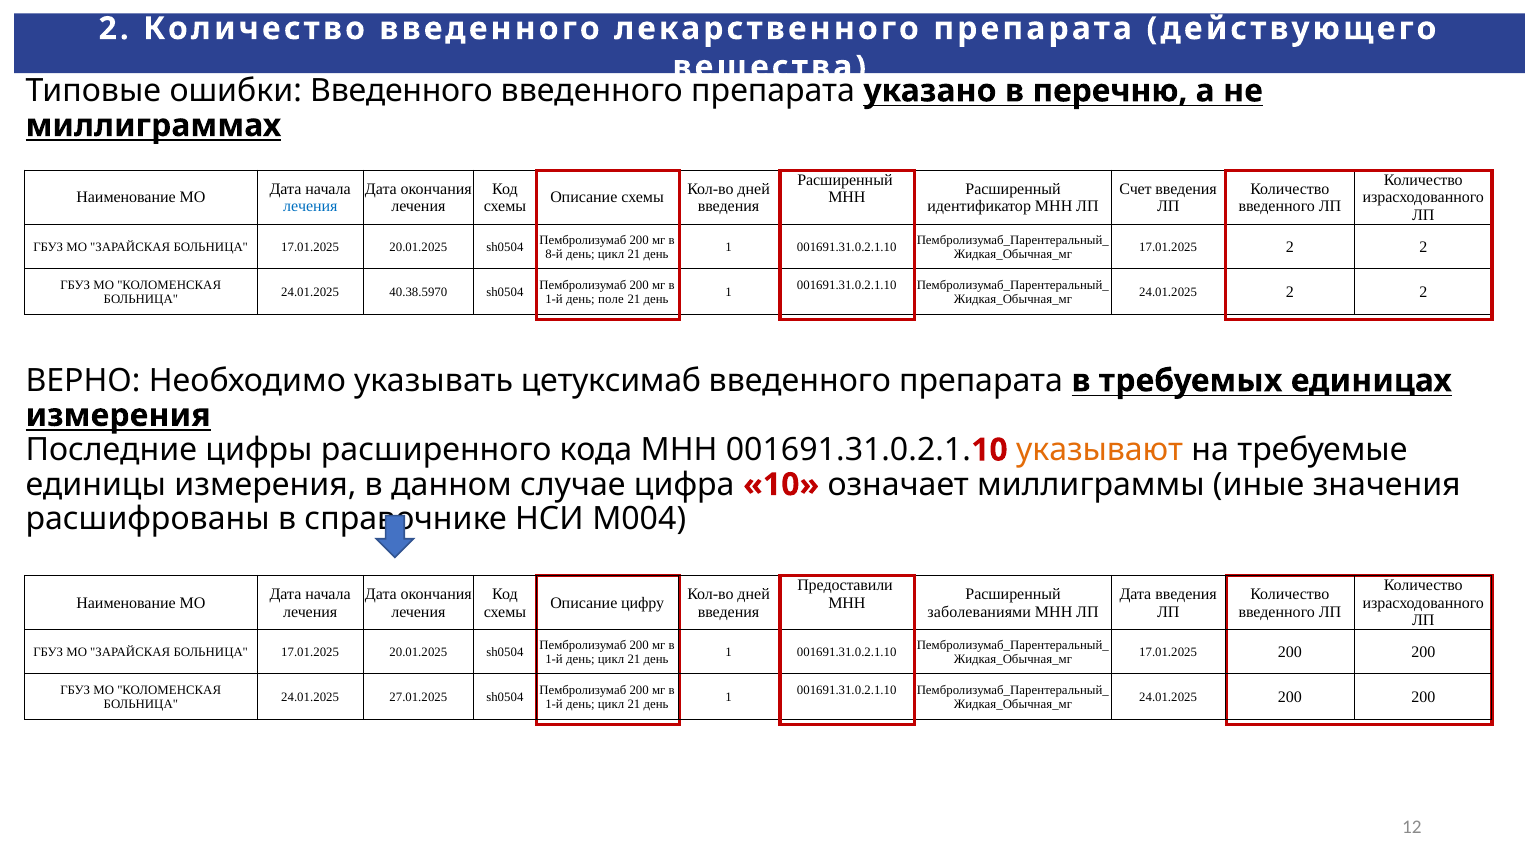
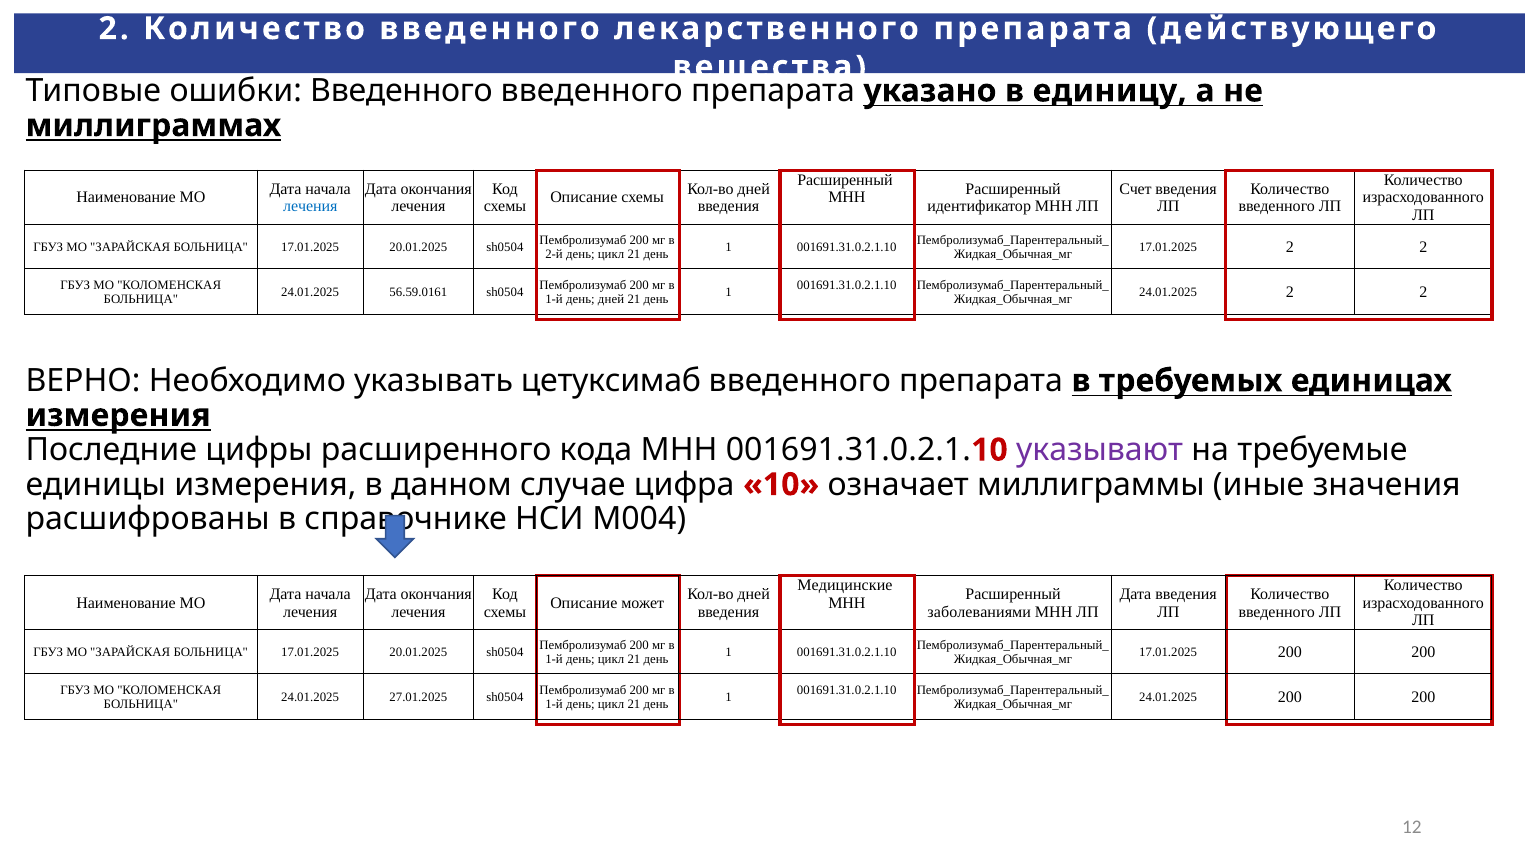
перечню: перечню -> единицу (1110, 91)
8-й: 8-й -> 2-й (554, 254)
40.38.5970: 40.38.5970 -> 56.59.0161 (418, 292)
день поле: поле -> дней (611, 299)
указывают colour: orange -> purple (1100, 450)
Предоставили: Предоставили -> Медицинские (845, 585)
цифру: цифру -> может (643, 603)
